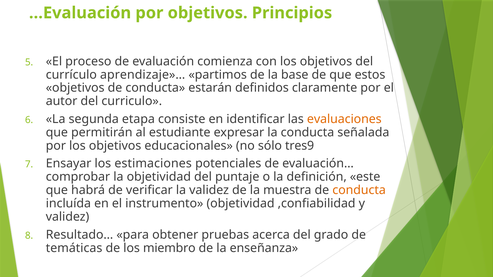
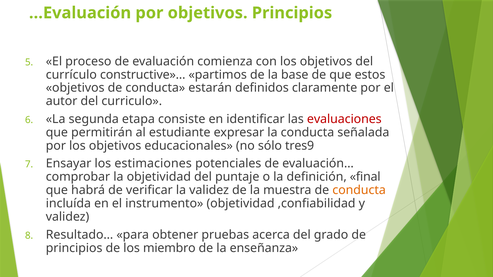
aprendizaje»…: aprendizaje»… -> constructive»… (143, 75)
evaluaciones colour: orange -> red (344, 119)
este: este -> final (365, 177)
temáticas: temáticas -> principios (74, 248)
